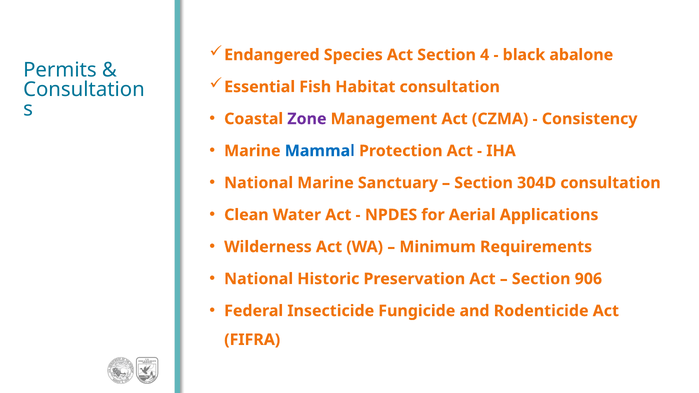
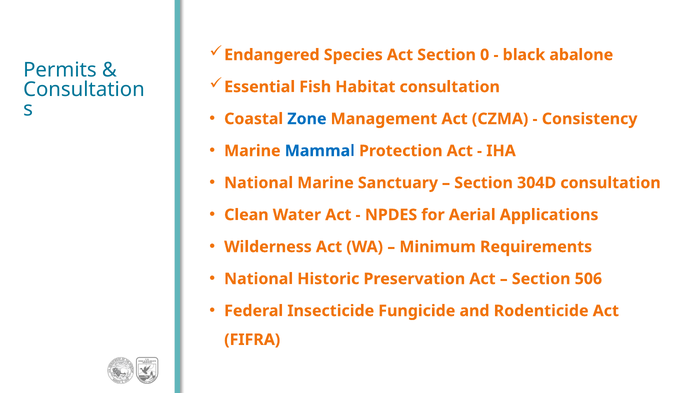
4: 4 -> 0 (485, 55)
Zone colour: purple -> blue (307, 119)
906: 906 -> 506 (588, 279)
